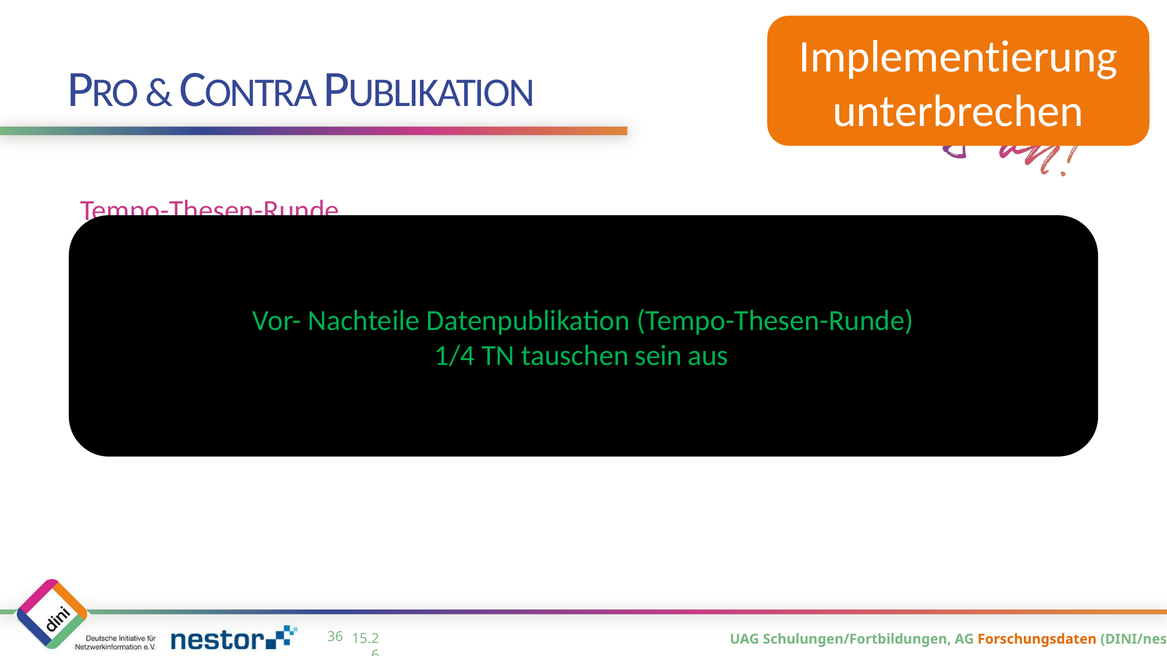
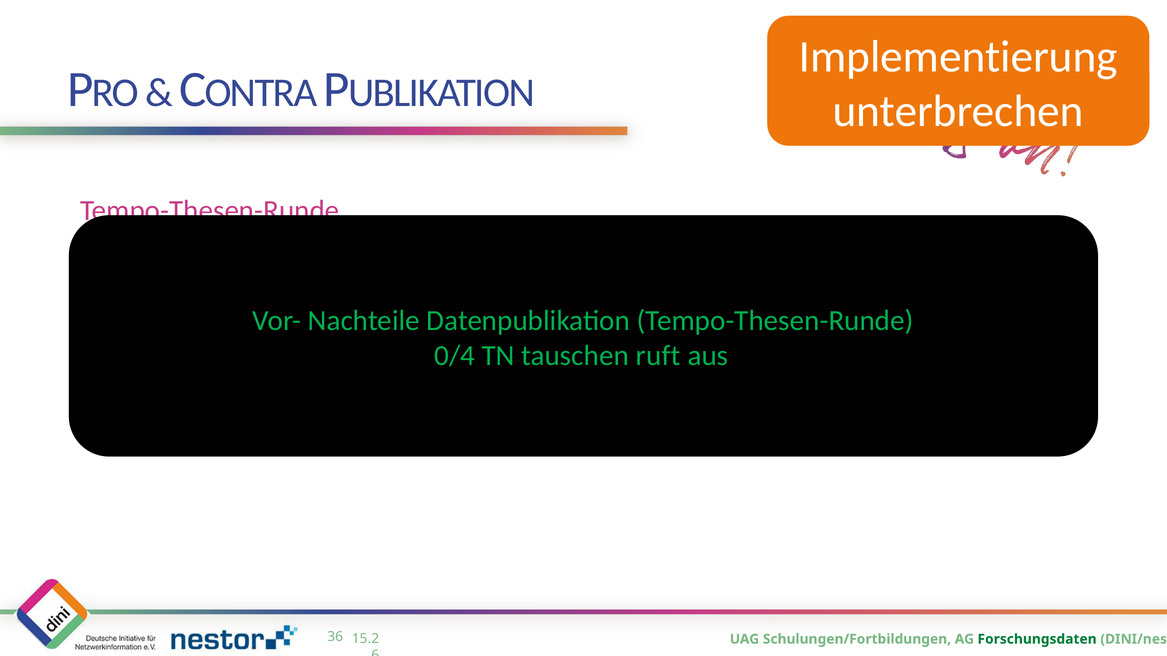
1/4: 1/4 -> 0/4 (455, 356)
sein: sein -> ruft (658, 356)
Forschungsdaten colour: orange -> green (1037, 640)
